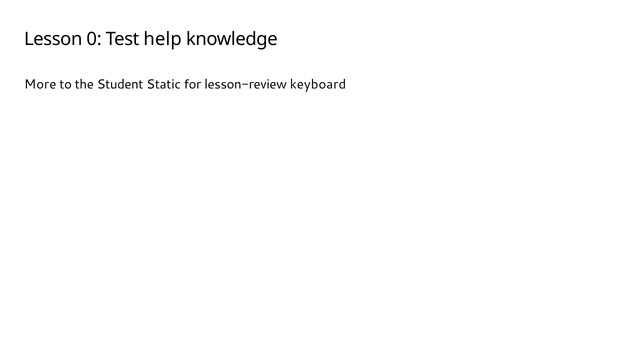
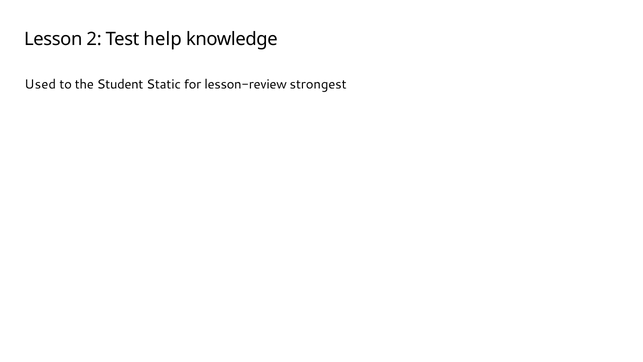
0: 0 -> 2 (94, 39)
More: More -> Used (40, 84)
keyboard: keyboard -> strongest (318, 84)
